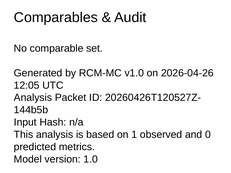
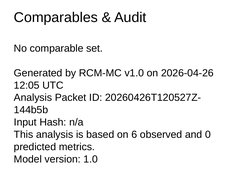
1: 1 -> 6 (134, 135)
